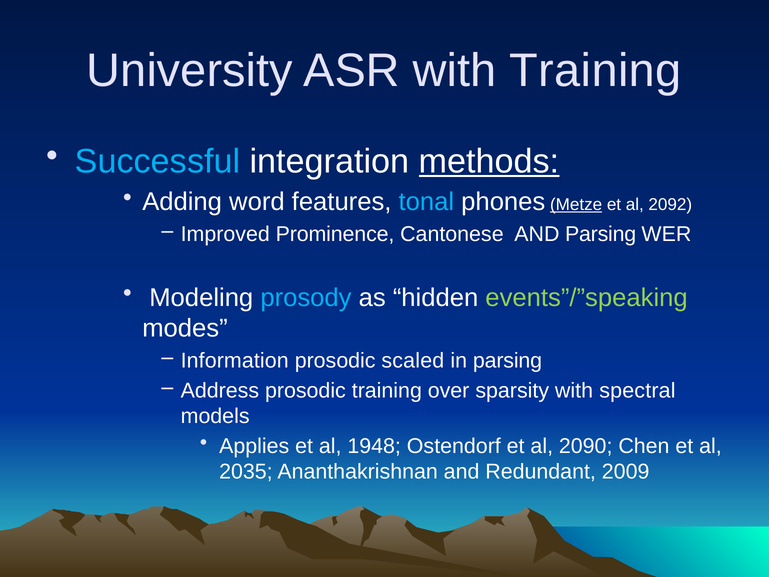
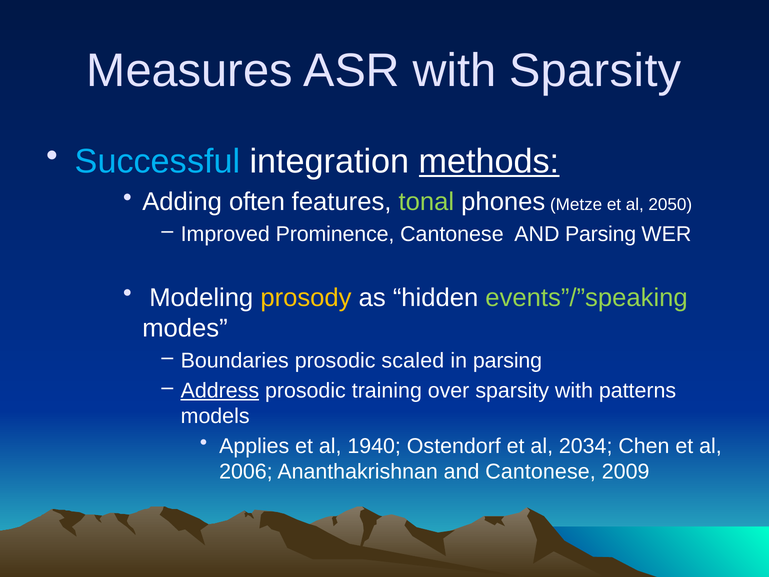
University: University -> Measures (190, 71)
with Training: Training -> Sparsity (595, 71)
word: word -> often (257, 202)
tonal colour: light blue -> light green (426, 202)
Metze underline: present -> none (576, 205)
2092: 2092 -> 2050 (670, 205)
prosody colour: light blue -> yellow (306, 297)
Information: Information -> Boundaries (235, 360)
Address underline: none -> present (220, 390)
spectral: spectral -> patterns (638, 390)
1948: 1948 -> 1940 (374, 446)
2090: 2090 -> 2034 (586, 446)
2035: 2035 -> 2006 (246, 471)
and Redundant: Redundant -> Cantonese (541, 471)
